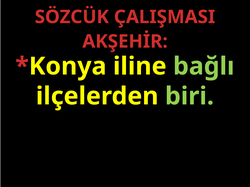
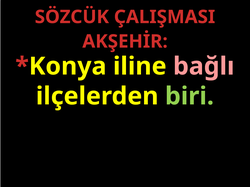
bağlı colour: light green -> pink (204, 66)
